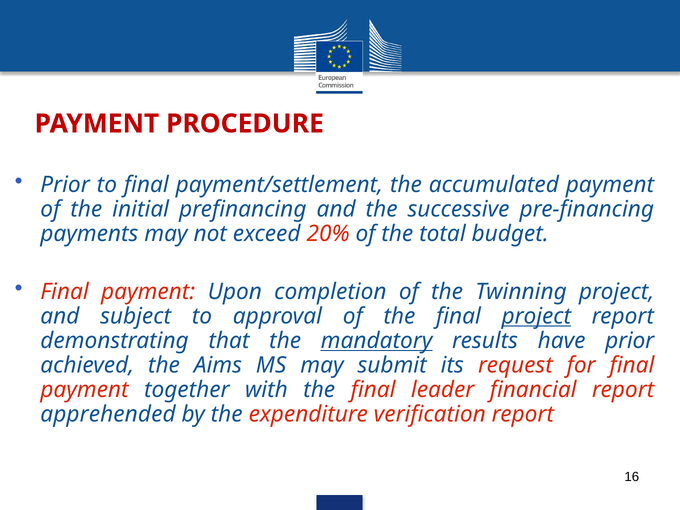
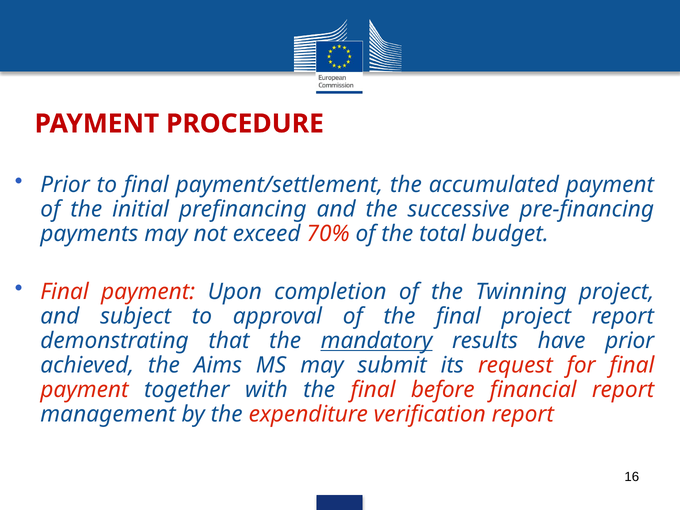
20%: 20% -> 70% (328, 234)
project underline: present -> none (536, 316)
leader: leader -> before (443, 390)
apprehended: apprehended -> management (108, 414)
